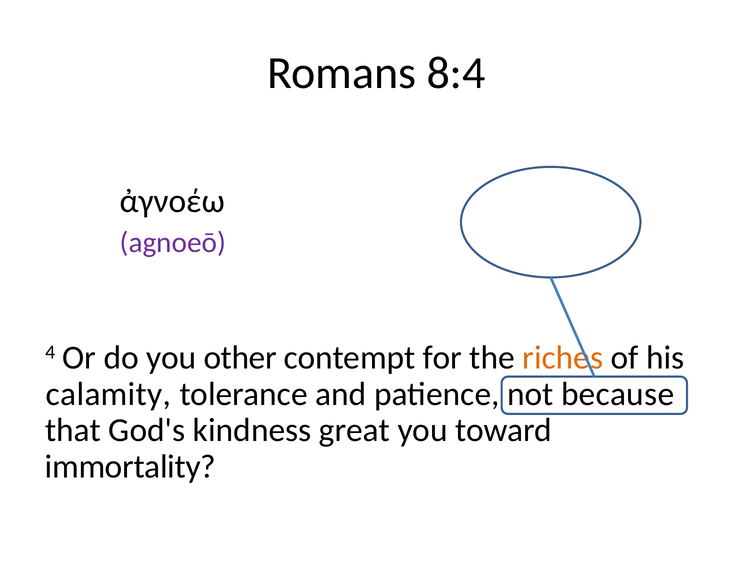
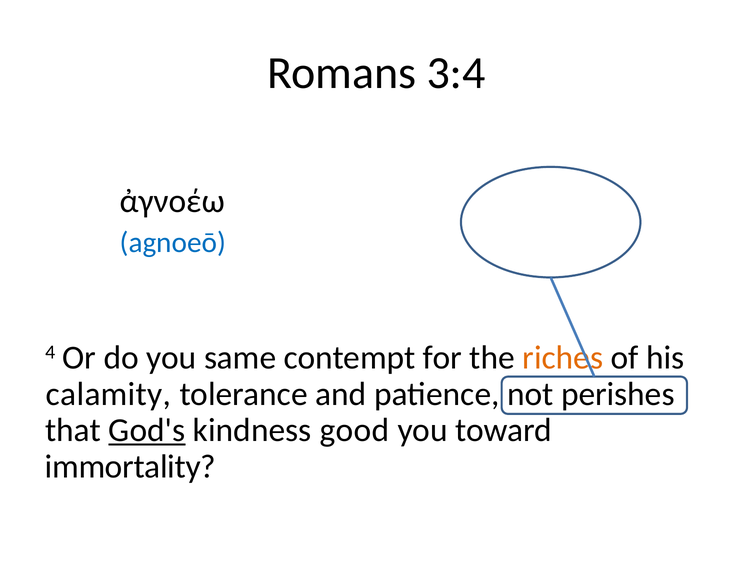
8:4: 8:4 -> 3:4 (456, 73)
agnoeō colour: purple -> blue (173, 243)
other: other -> same (240, 358)
because: because -> perishes (618, 394)
God's underline: none -> present (147, 430)
great: great -> good (354, 430)
